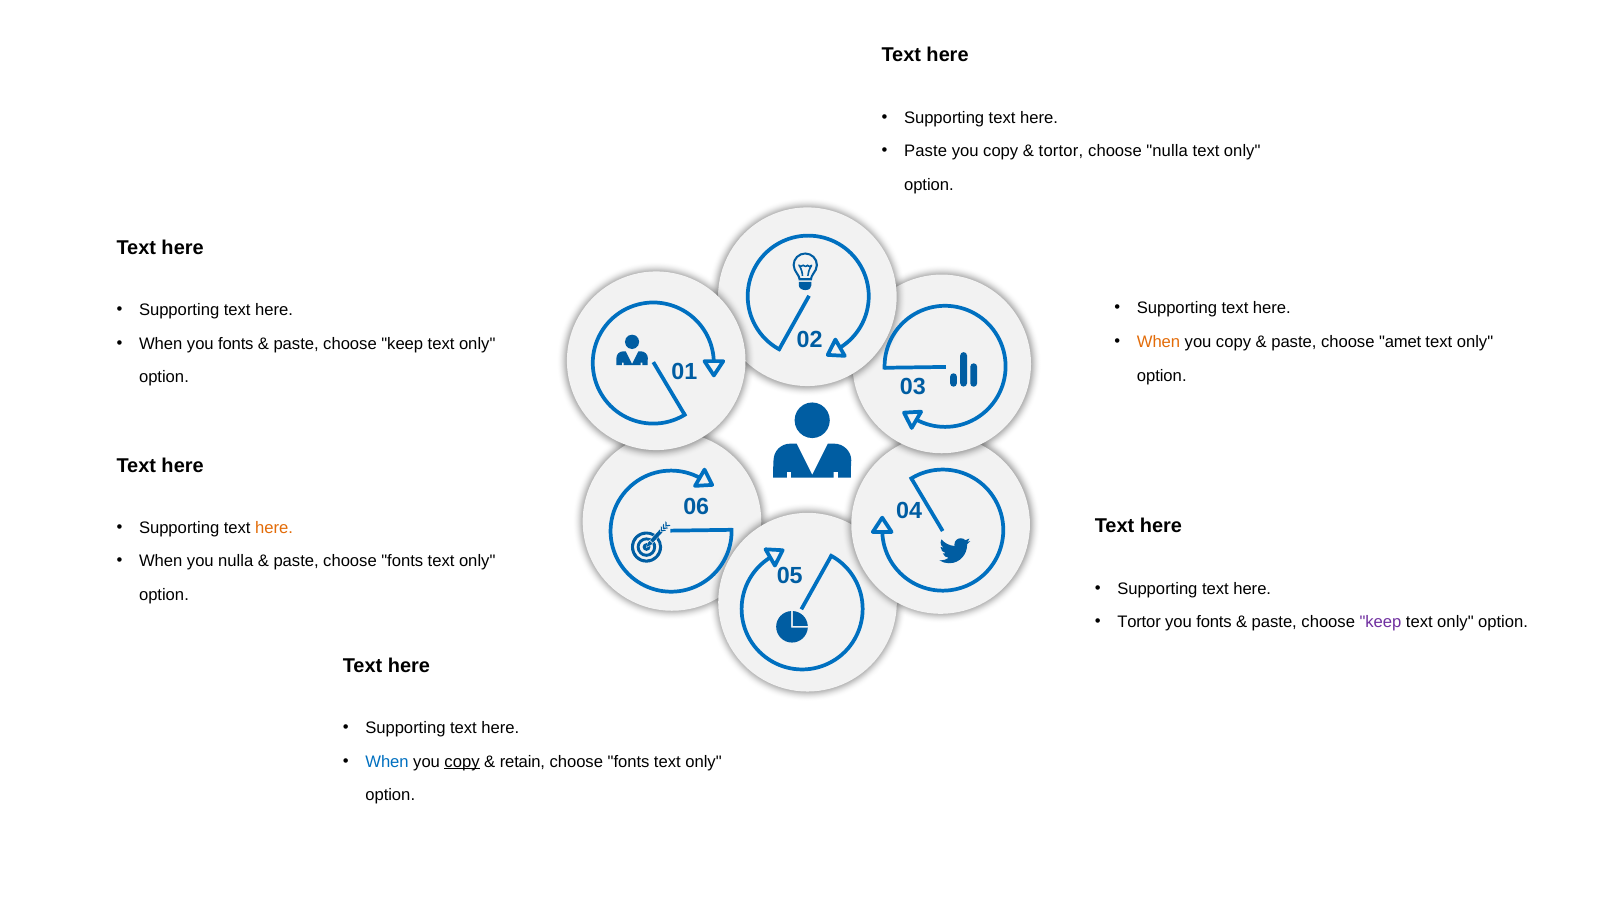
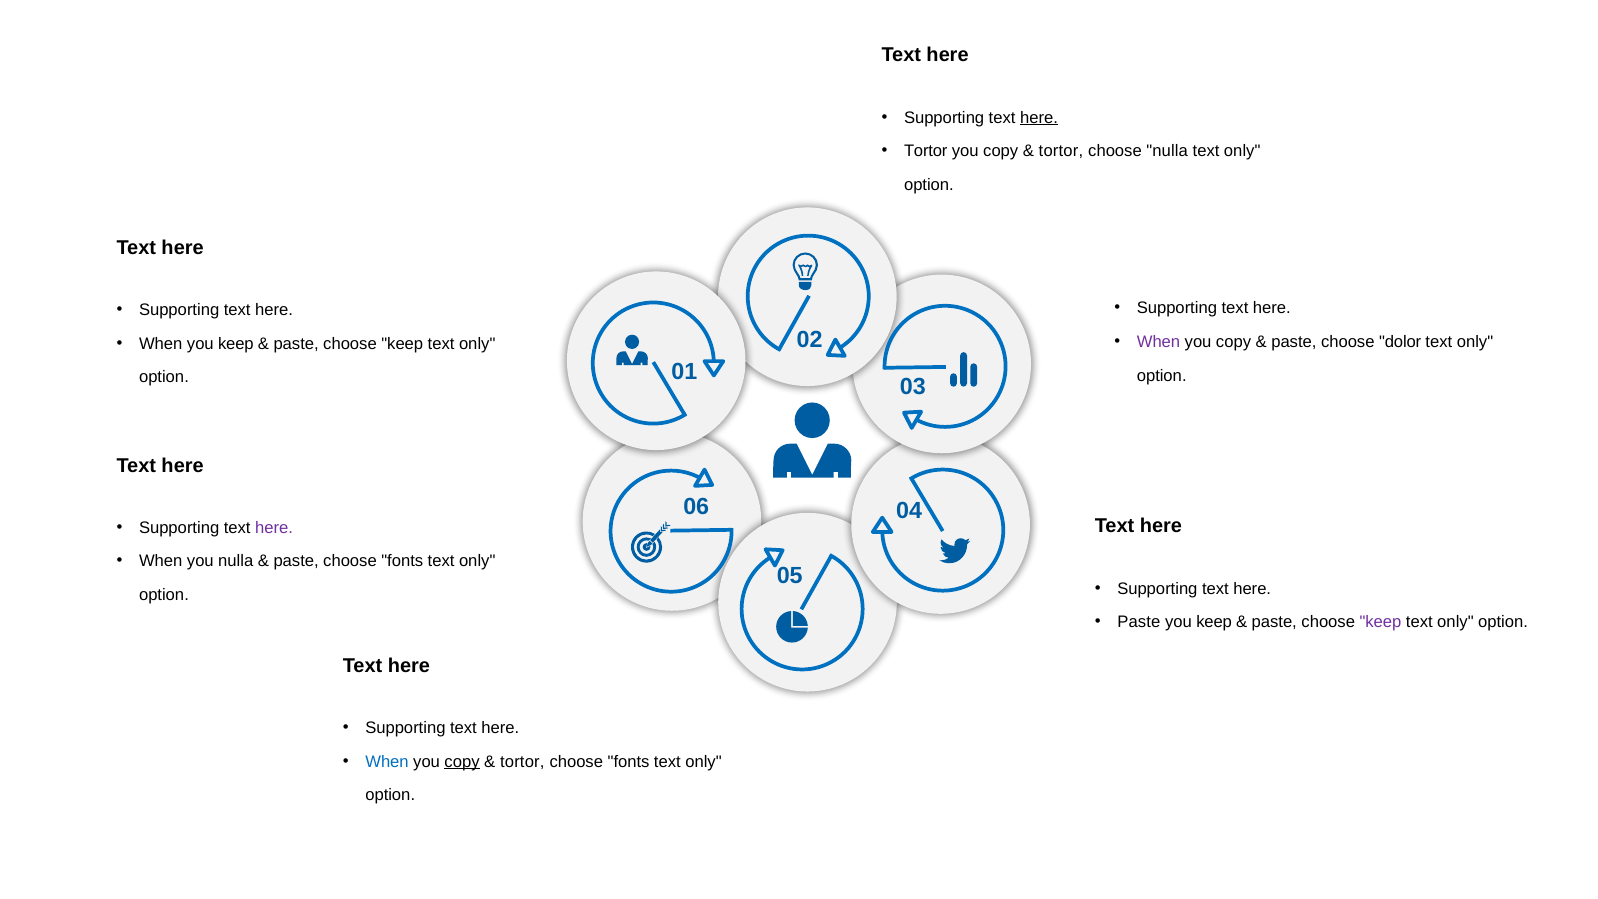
here underline: none -> present (1039, 117)
Paste: Paste -> Tortor (926, 151)
When colour: orange -> purple (1159, 342)
amet: amet -> dolor (1400, 342)
When you fonts: fonts -> keep (236, 343)
here colour: orange -> purple (274, 527)
Tortor: Tortor -> Paste (1139, 622)
fonts: fonts -> keep (1214, 622)
retain: retain -> tortor (522, 761)
